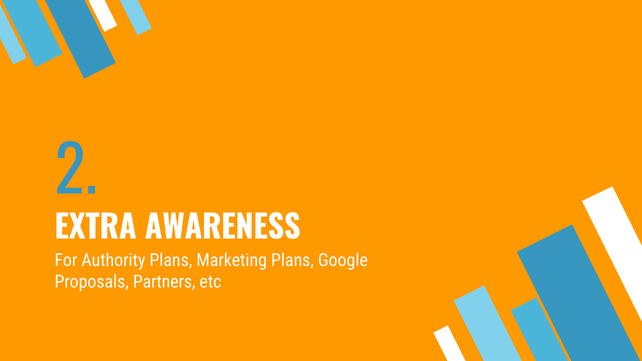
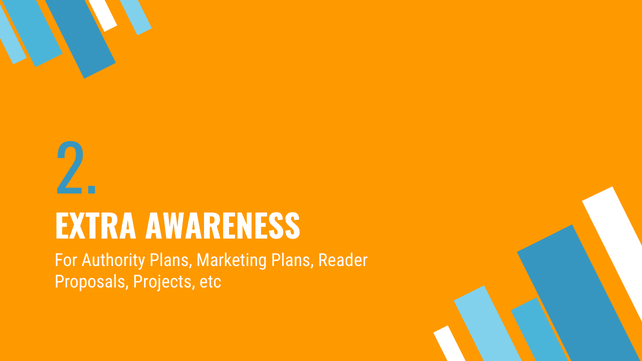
Google: Google -> Reader (343, 261)
Partners: Partners -> Projects (164, 282)
